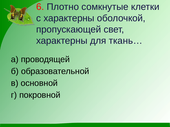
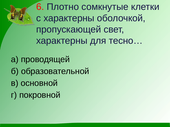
ткань…: ткань… -> тесно… (126, 41)
